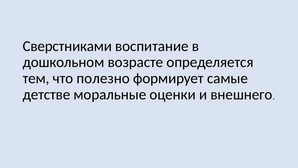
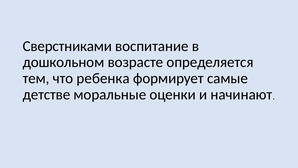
полезно: полезно -> ребенка (103, 78)
внешнего: внешнего -> начинают (241, 94)
